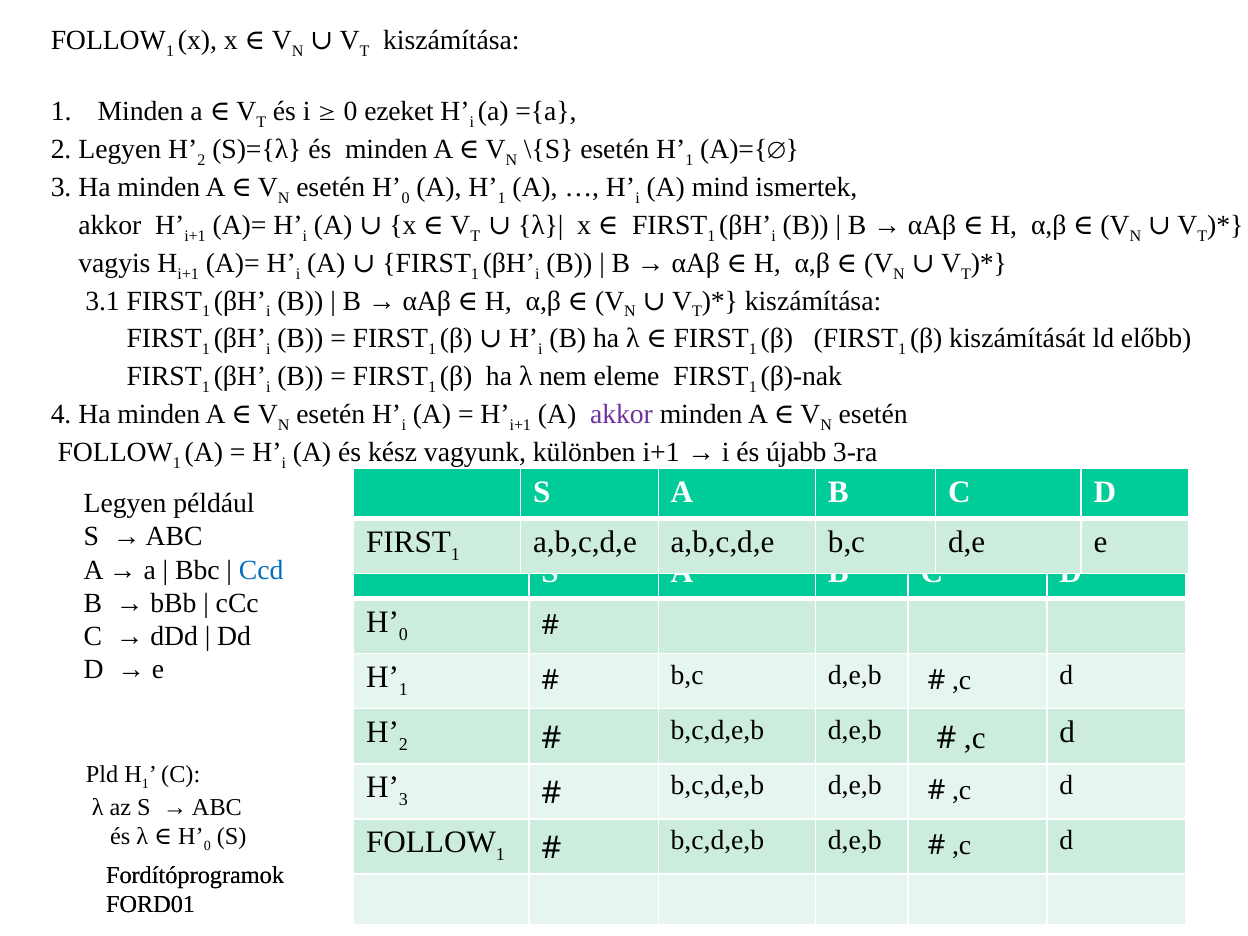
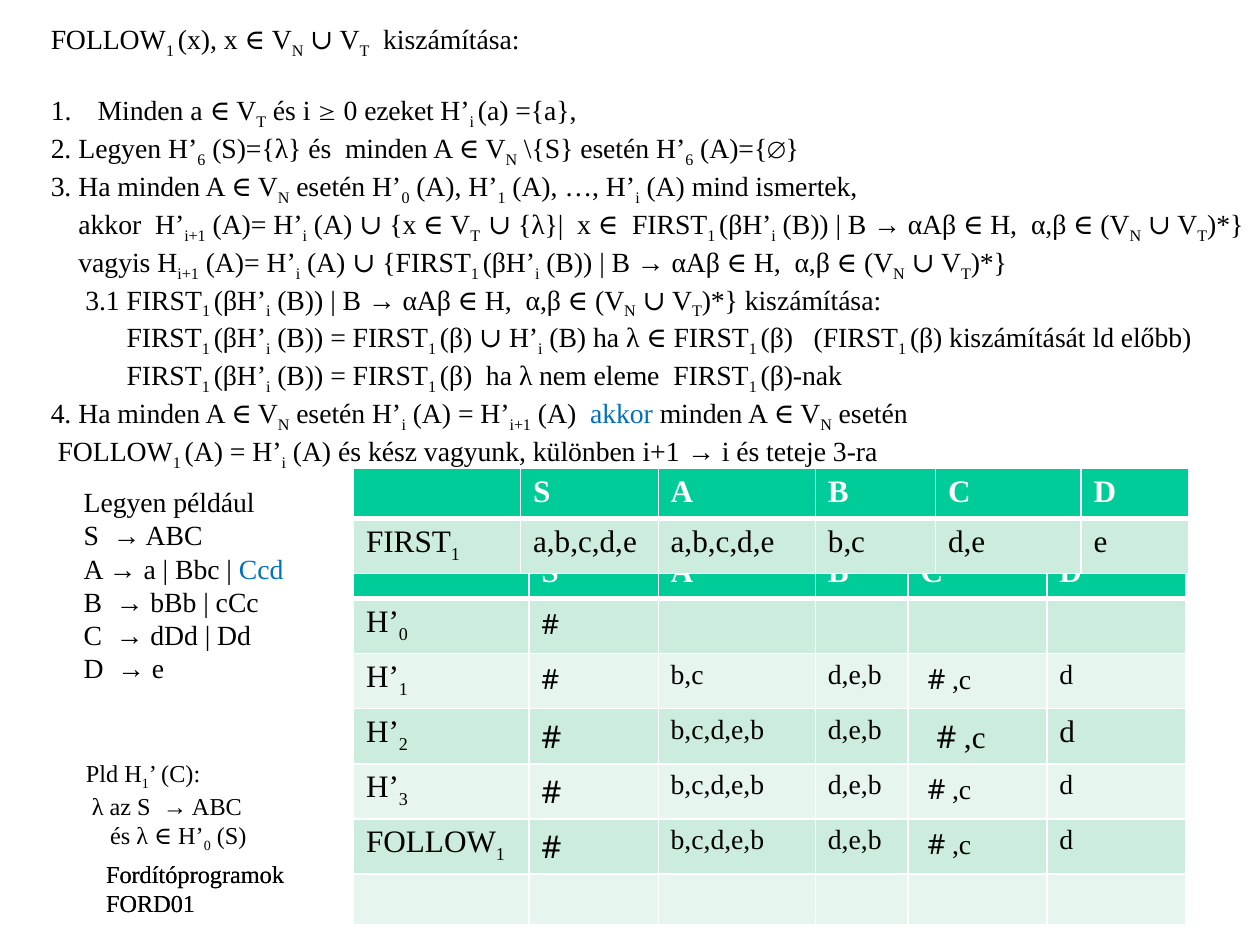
Legyen H 2: 2 -> 6 (202, 160)
esetén H 1: 1 -> 6 (690, 160)
akkor colour: purple -> blue (621, 414)
újabb: újabb -> teteje (796, 452)
